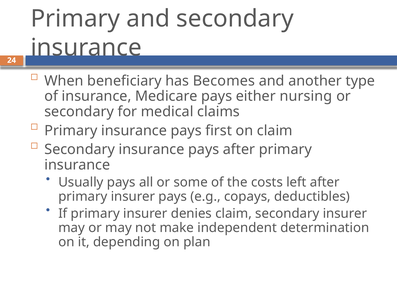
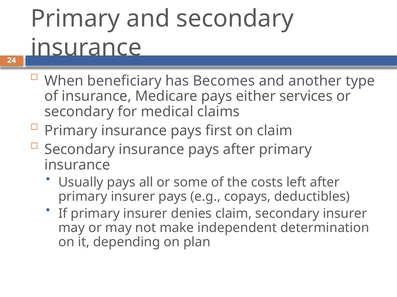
nursing: nursing -> services (306, 97)
